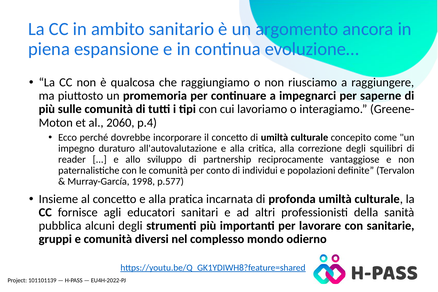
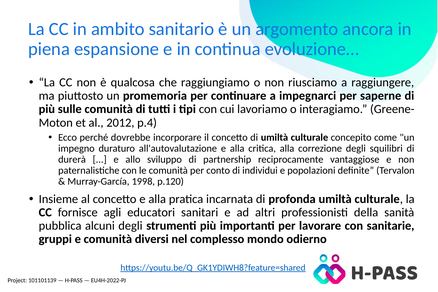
2060: 2060 -> 2012 (120, 123)
reader: reader -> durerà (72, 160)
p.577: p.577 -> p.120 (171, 182)
